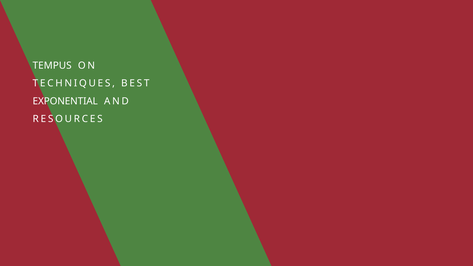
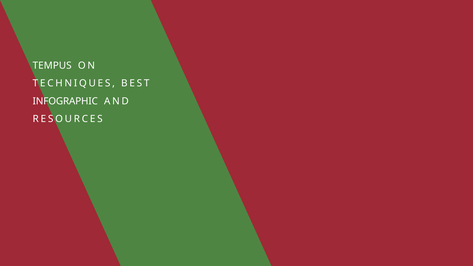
EXPONENTIAL: EXPONENTIAL -> INFOGRAPHIC (65, 101)
